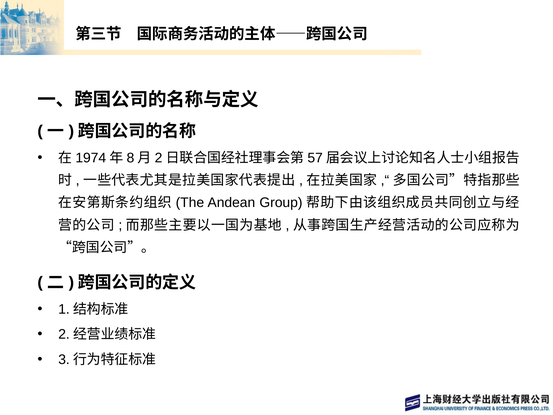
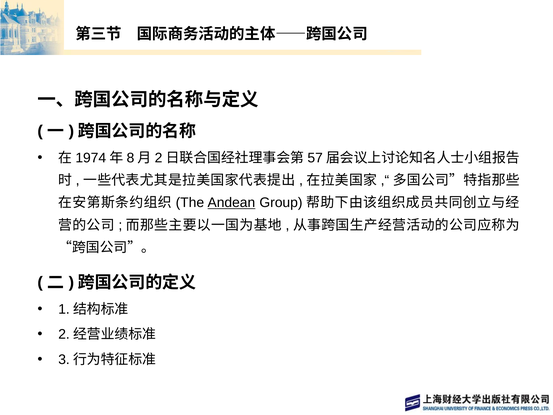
Andean underline: none -> present (231, 203)
